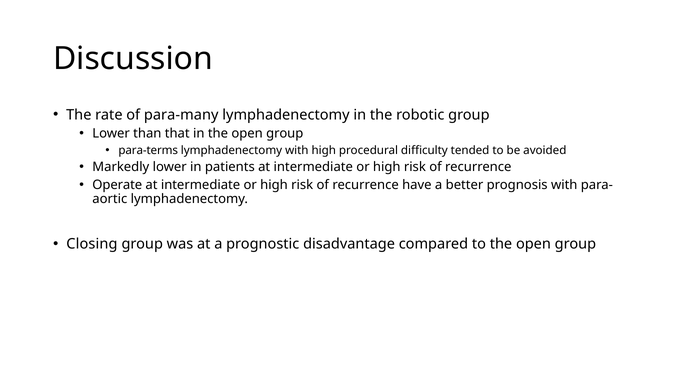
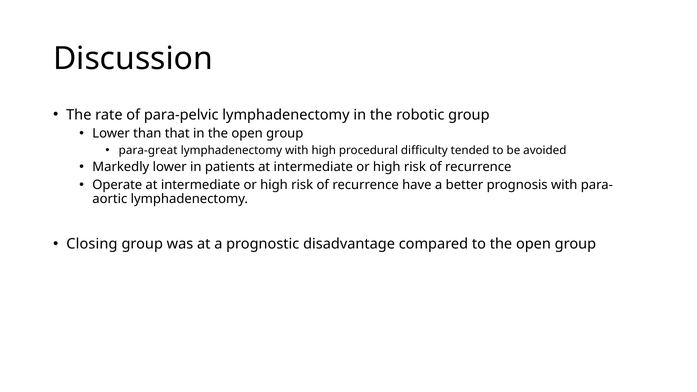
para‐many: para‐many -> para‐pelvic (181, 115)
para-terms: para-terms -> para-great (148, 150)
